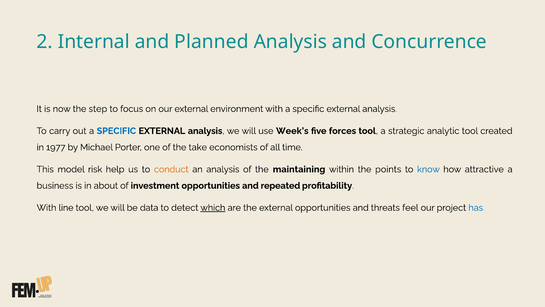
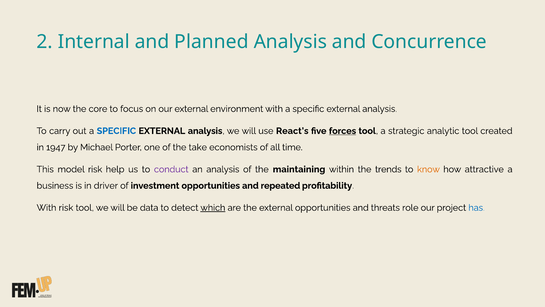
step: step -> core (98, 109)
Week’s: Week’s -> React’s (292, 131)
forces underline: none -> present (343, 131)
1977: 1977 -> 1947 (56, 147)
conduct colour: orange -> purple (171, 169)
points: points -> trends (388, 169)
know colour: blue -> orange (428, 169)
about: about -> driver (106, 185)
With line: line -> risk (66, 207)
feel: feel -> role (410, 207)
